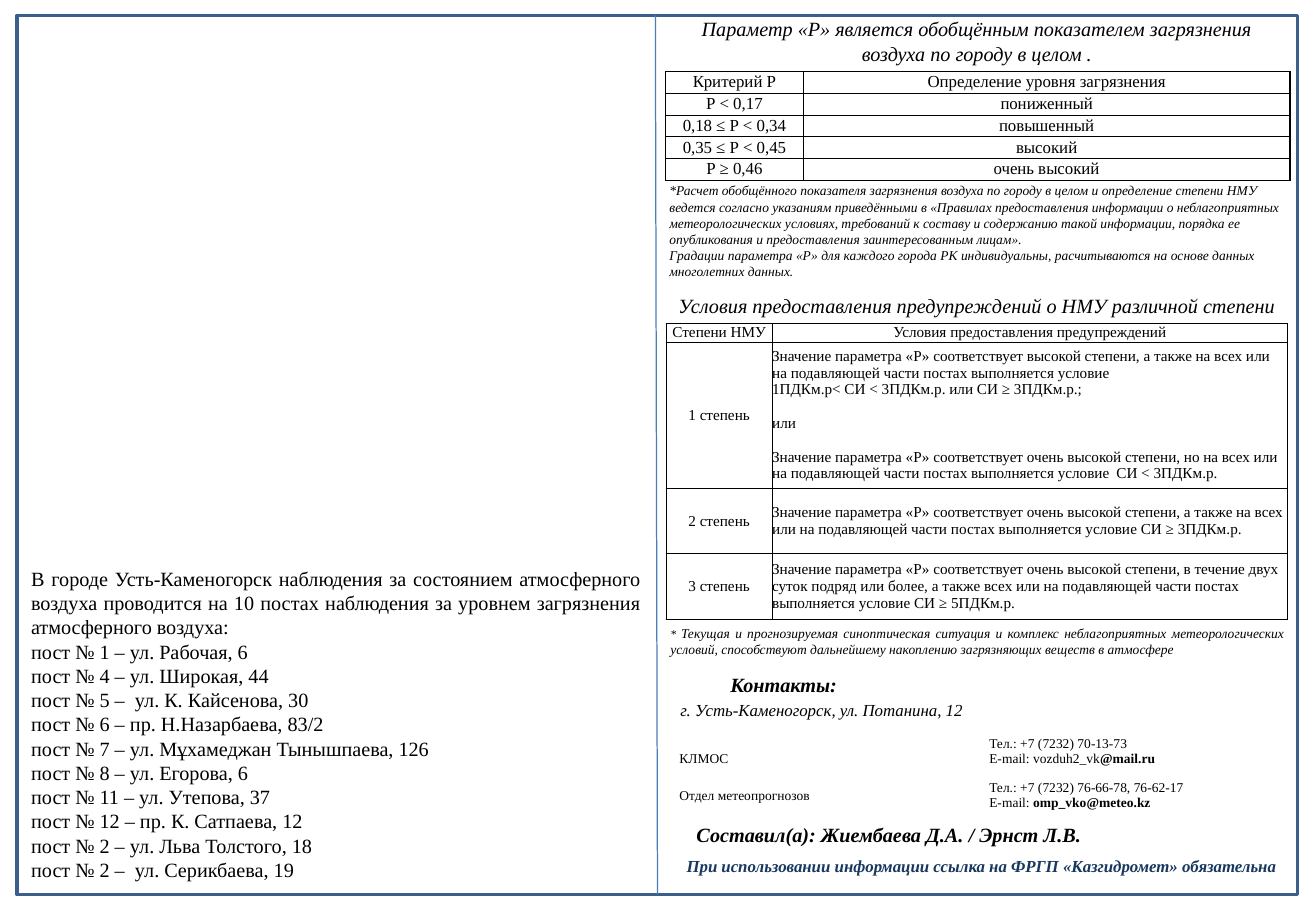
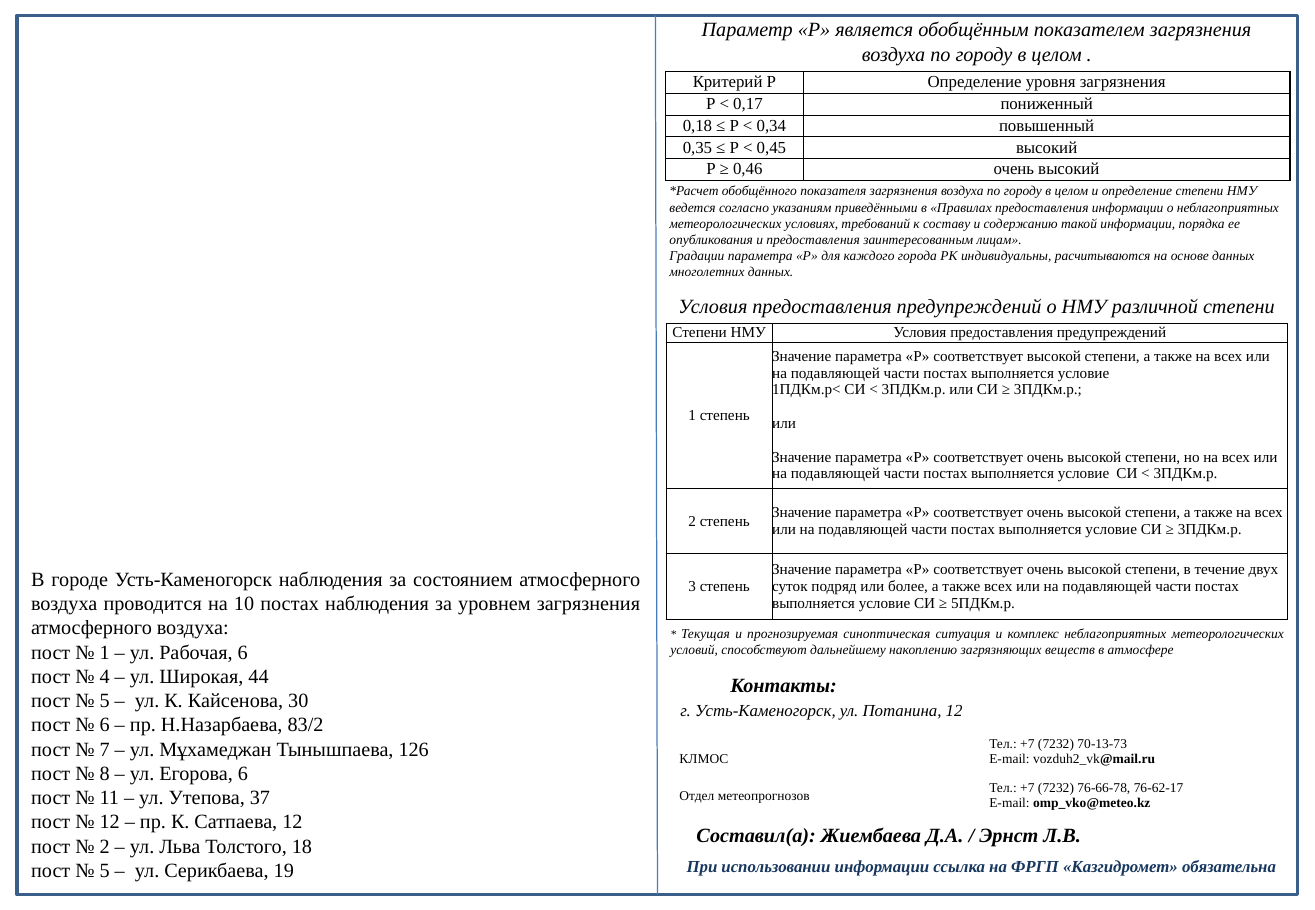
2: 2 -> 5 (105, 871)
